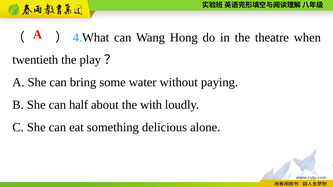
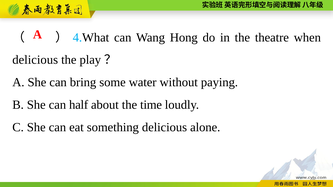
twentieth: twentieth -> delicious (35, 60)
with: with -> time (151, 105)
